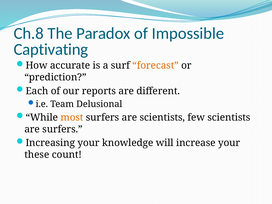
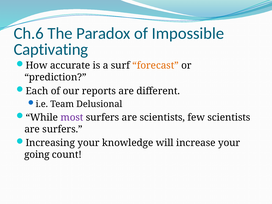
Ch.8: Ch.8 -> Ch.6 (29, 33)
most colour: orange -> purple (72, 117)
these: these -> going (37, 155)
